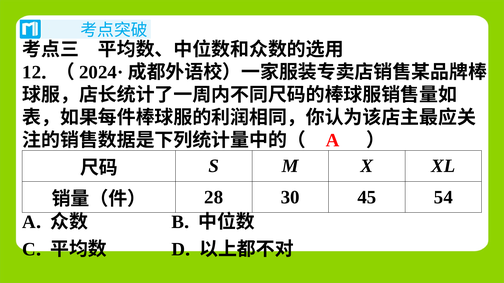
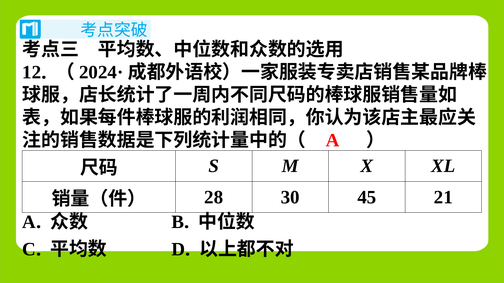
54: 54 -> 21 (443, 197)
